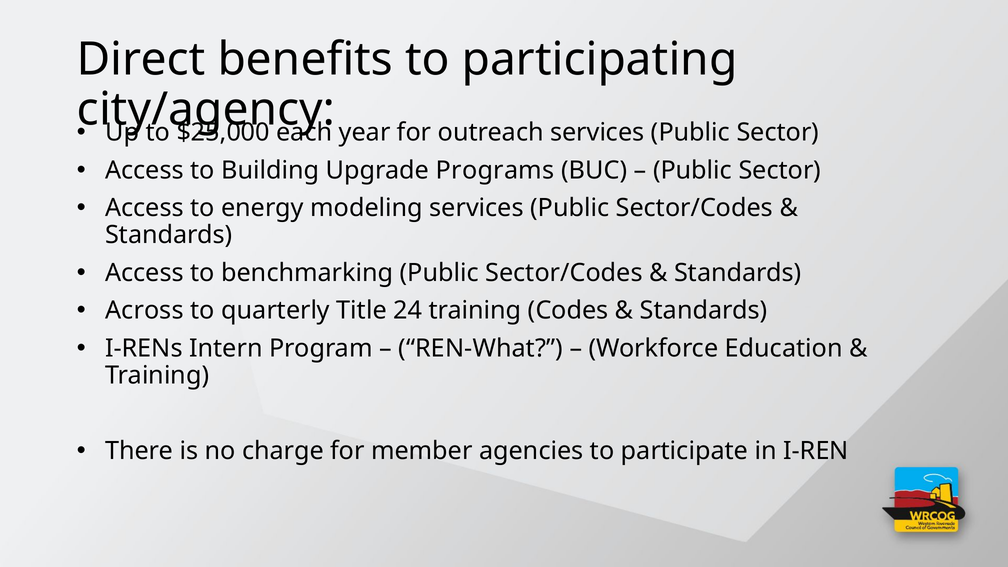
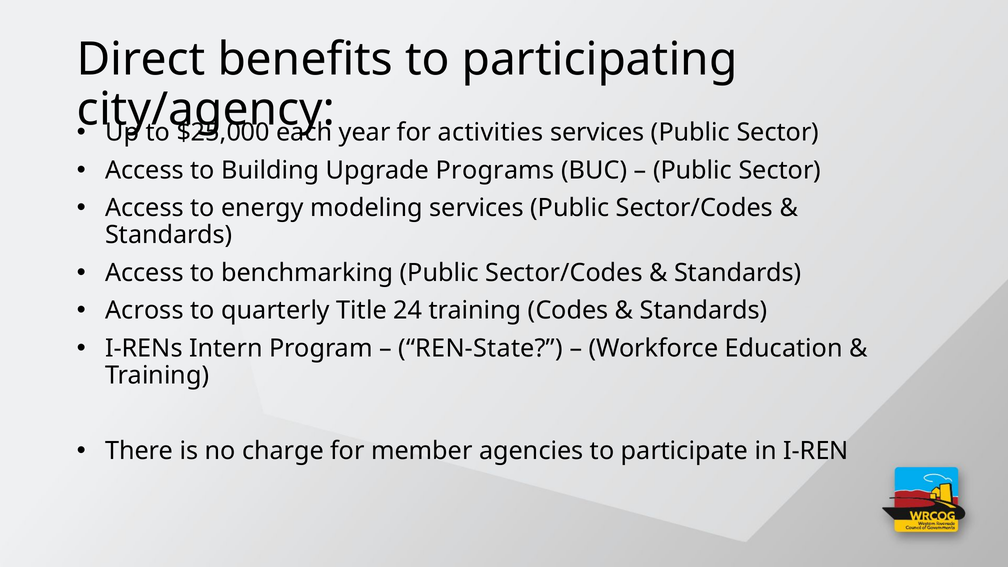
outreach: outreach -> activities (491, 133)
REN-What: REN-What -> REN-State (481, 348)
